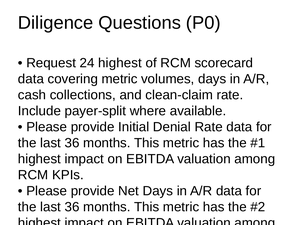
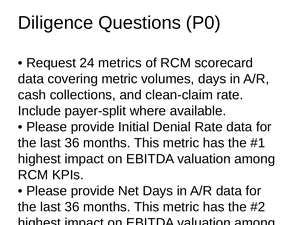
24 highest: highest -> metrics (120, 63)
